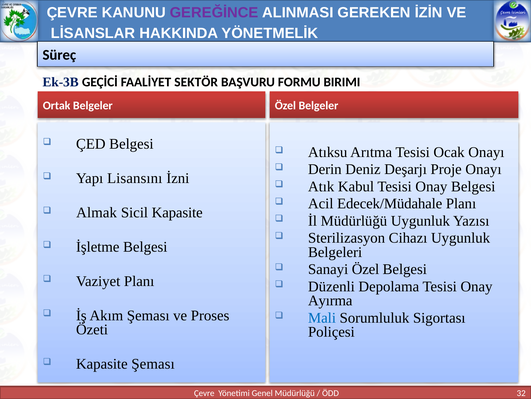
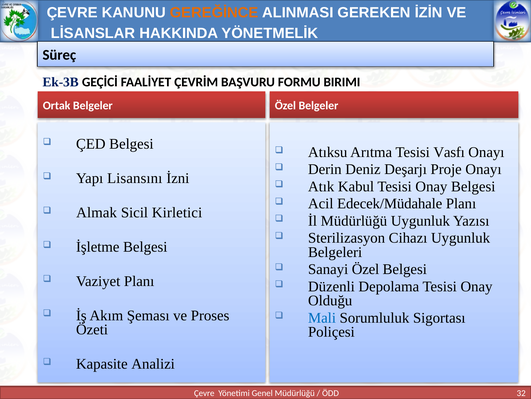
GEREĞİNCE colour: purple -> orange (214, 13)
SEKTÖR: SEKTÖR -> ÇEVRİM (196, 82)
Ocak: Ocak -> Vasfı (449, 152)
Sicil Kapasite: Kapasite -> Kirletici (177, 212)
Ayırma: Ayırma -> Olduğu (330, 300)
Kapasite Şeması: Şeması -> Analizi (153, 363)
